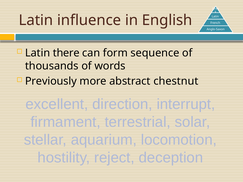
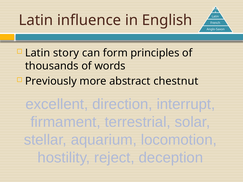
there: there -> story (66, 53)
sequence: sequence -> principles (155, 53)
